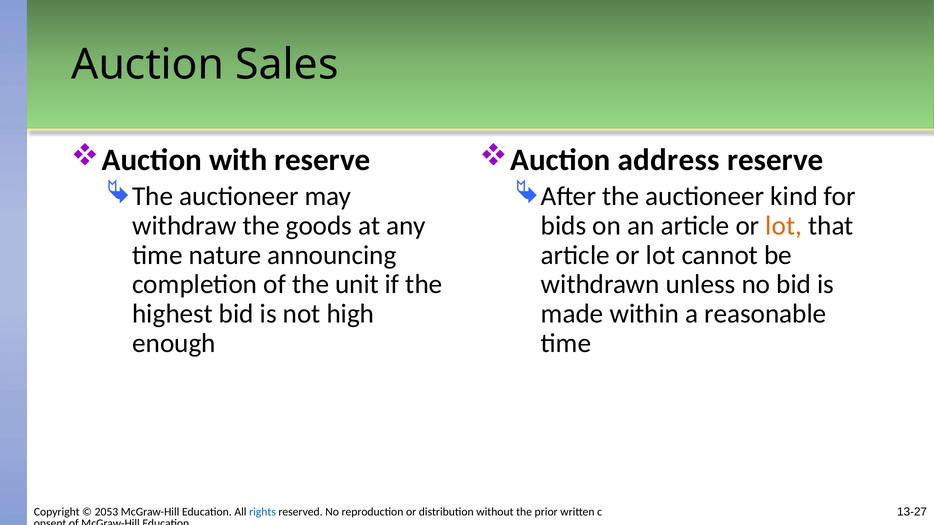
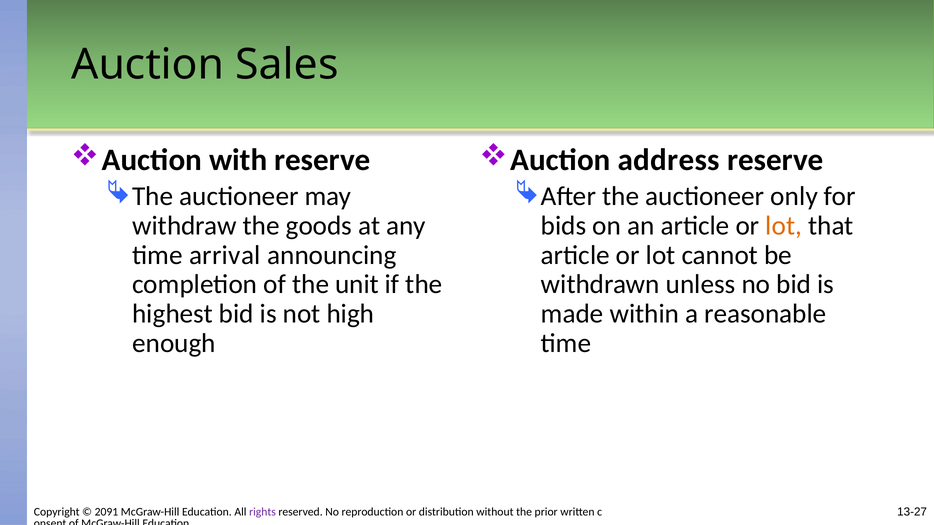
kind: kind -> only (794, 196)
nature: nature -> arrival (225, 255)
2053: 2053 -> 2091 (106, 512)
rights colour: blue -> purple (263, 512)
